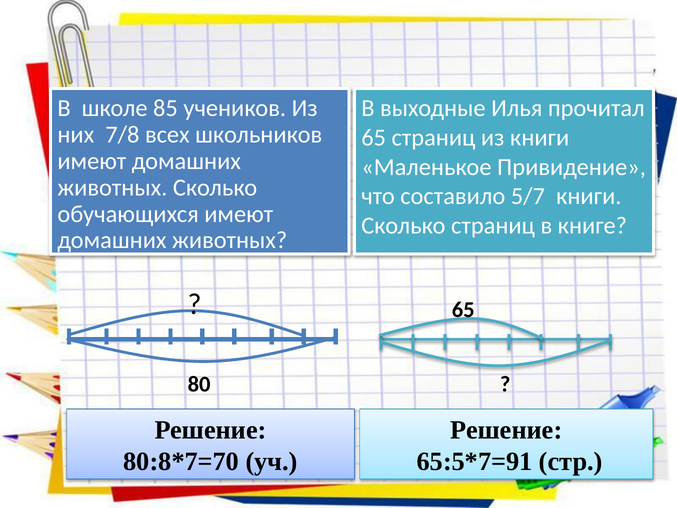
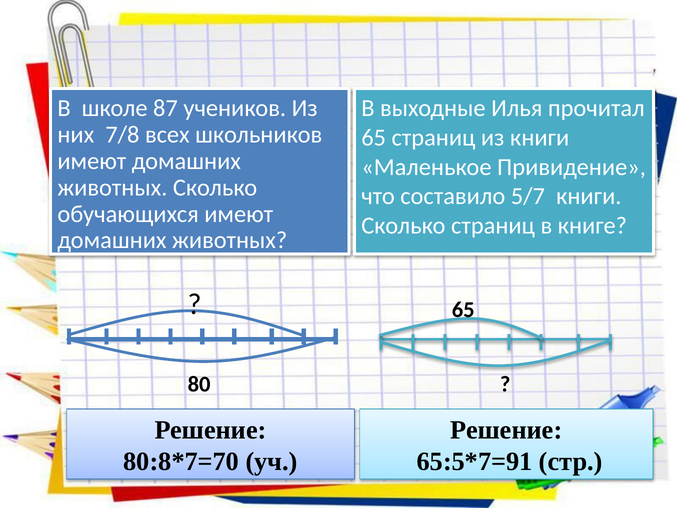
85: 85 -> 87 (165, 108)
